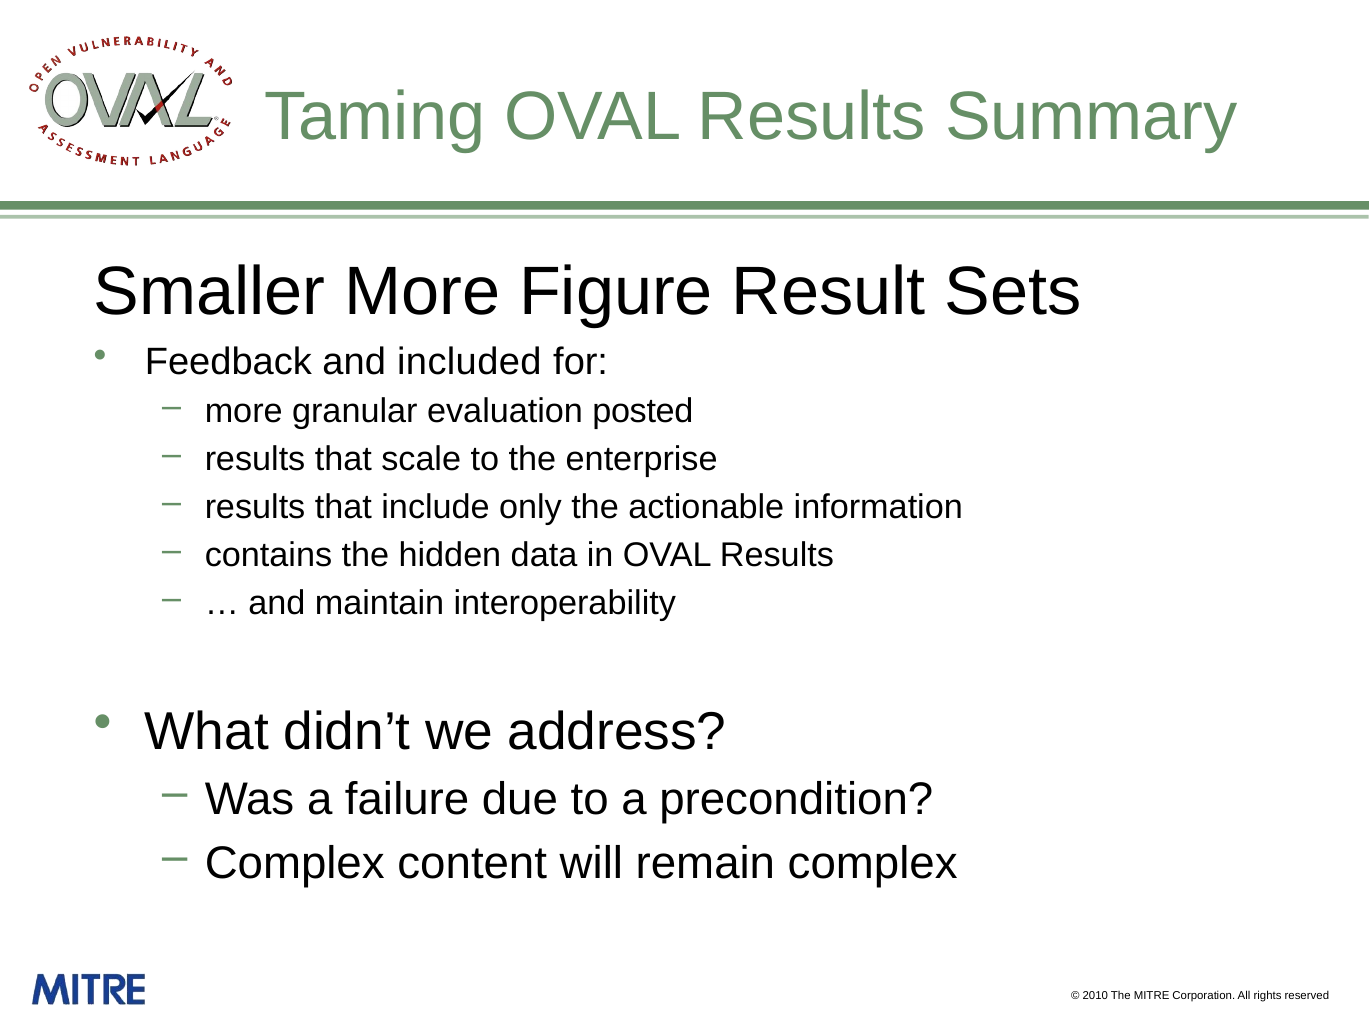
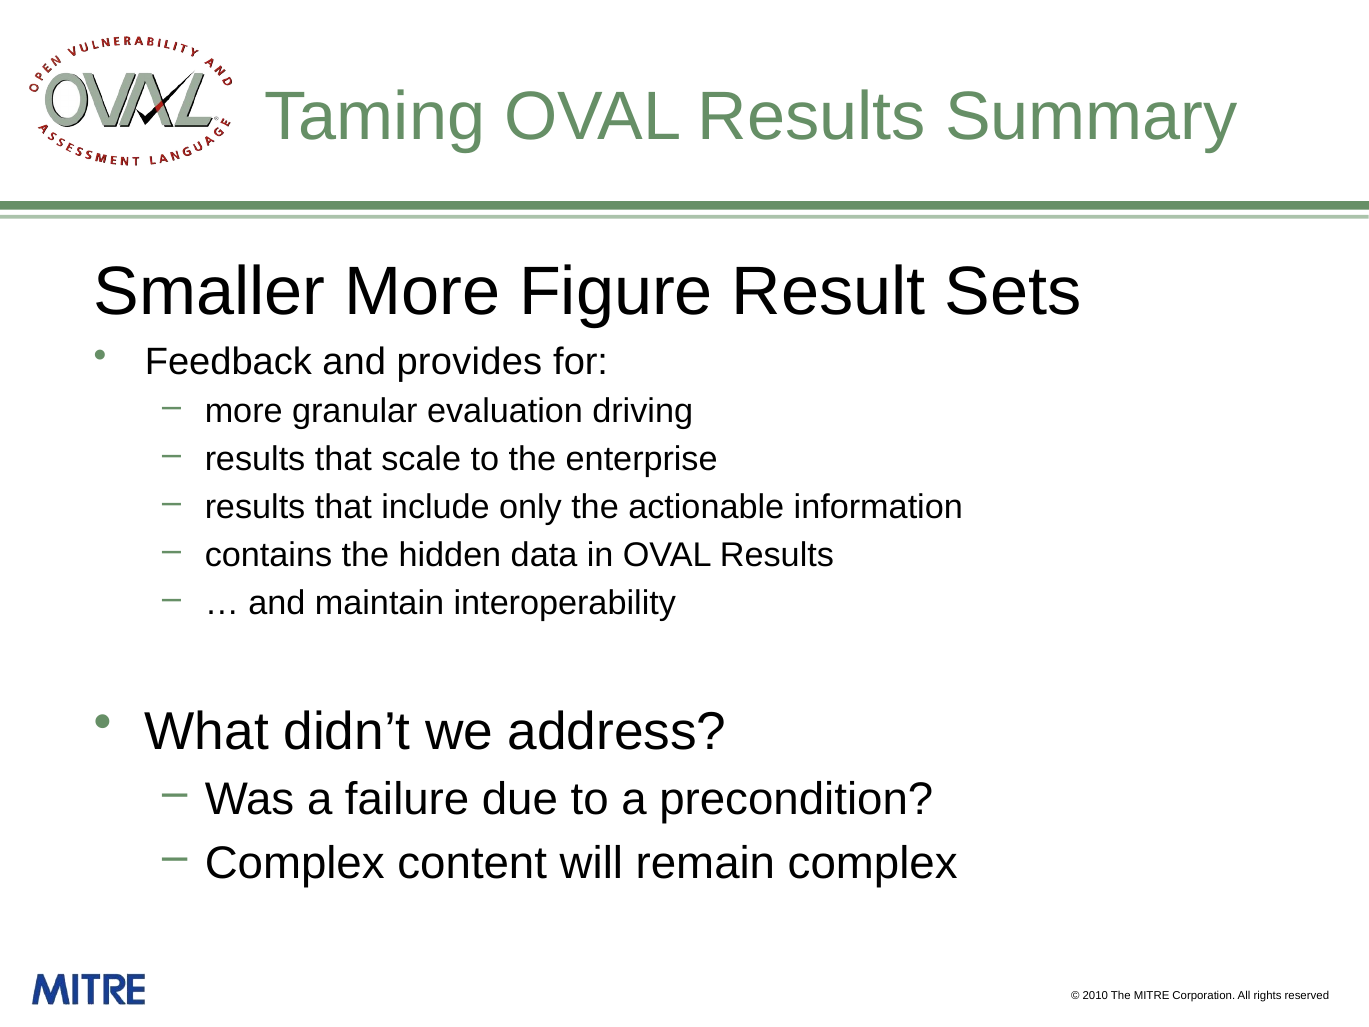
included: included -> provides (469, 362)
posted: posted -> driving (643, 412)
